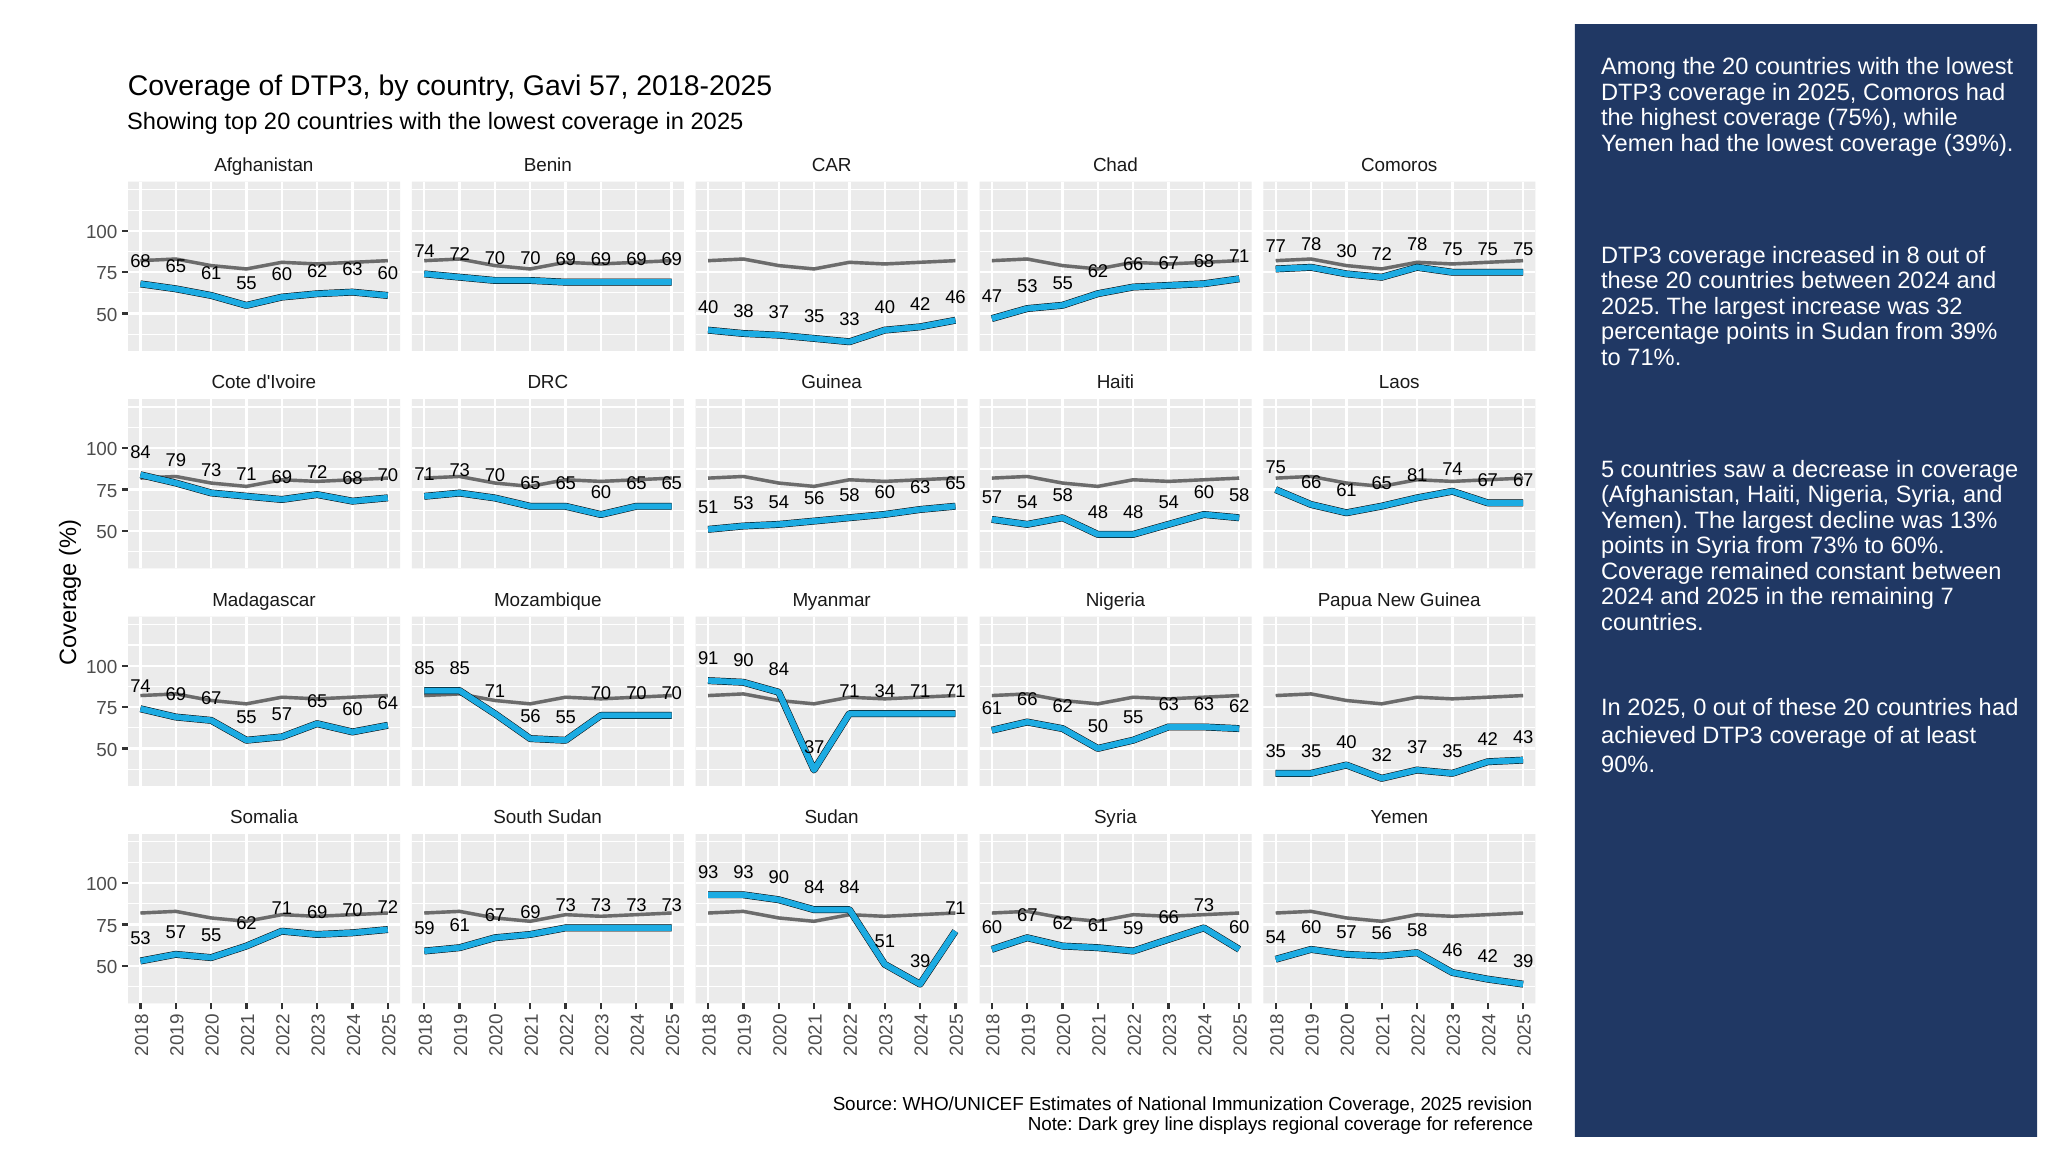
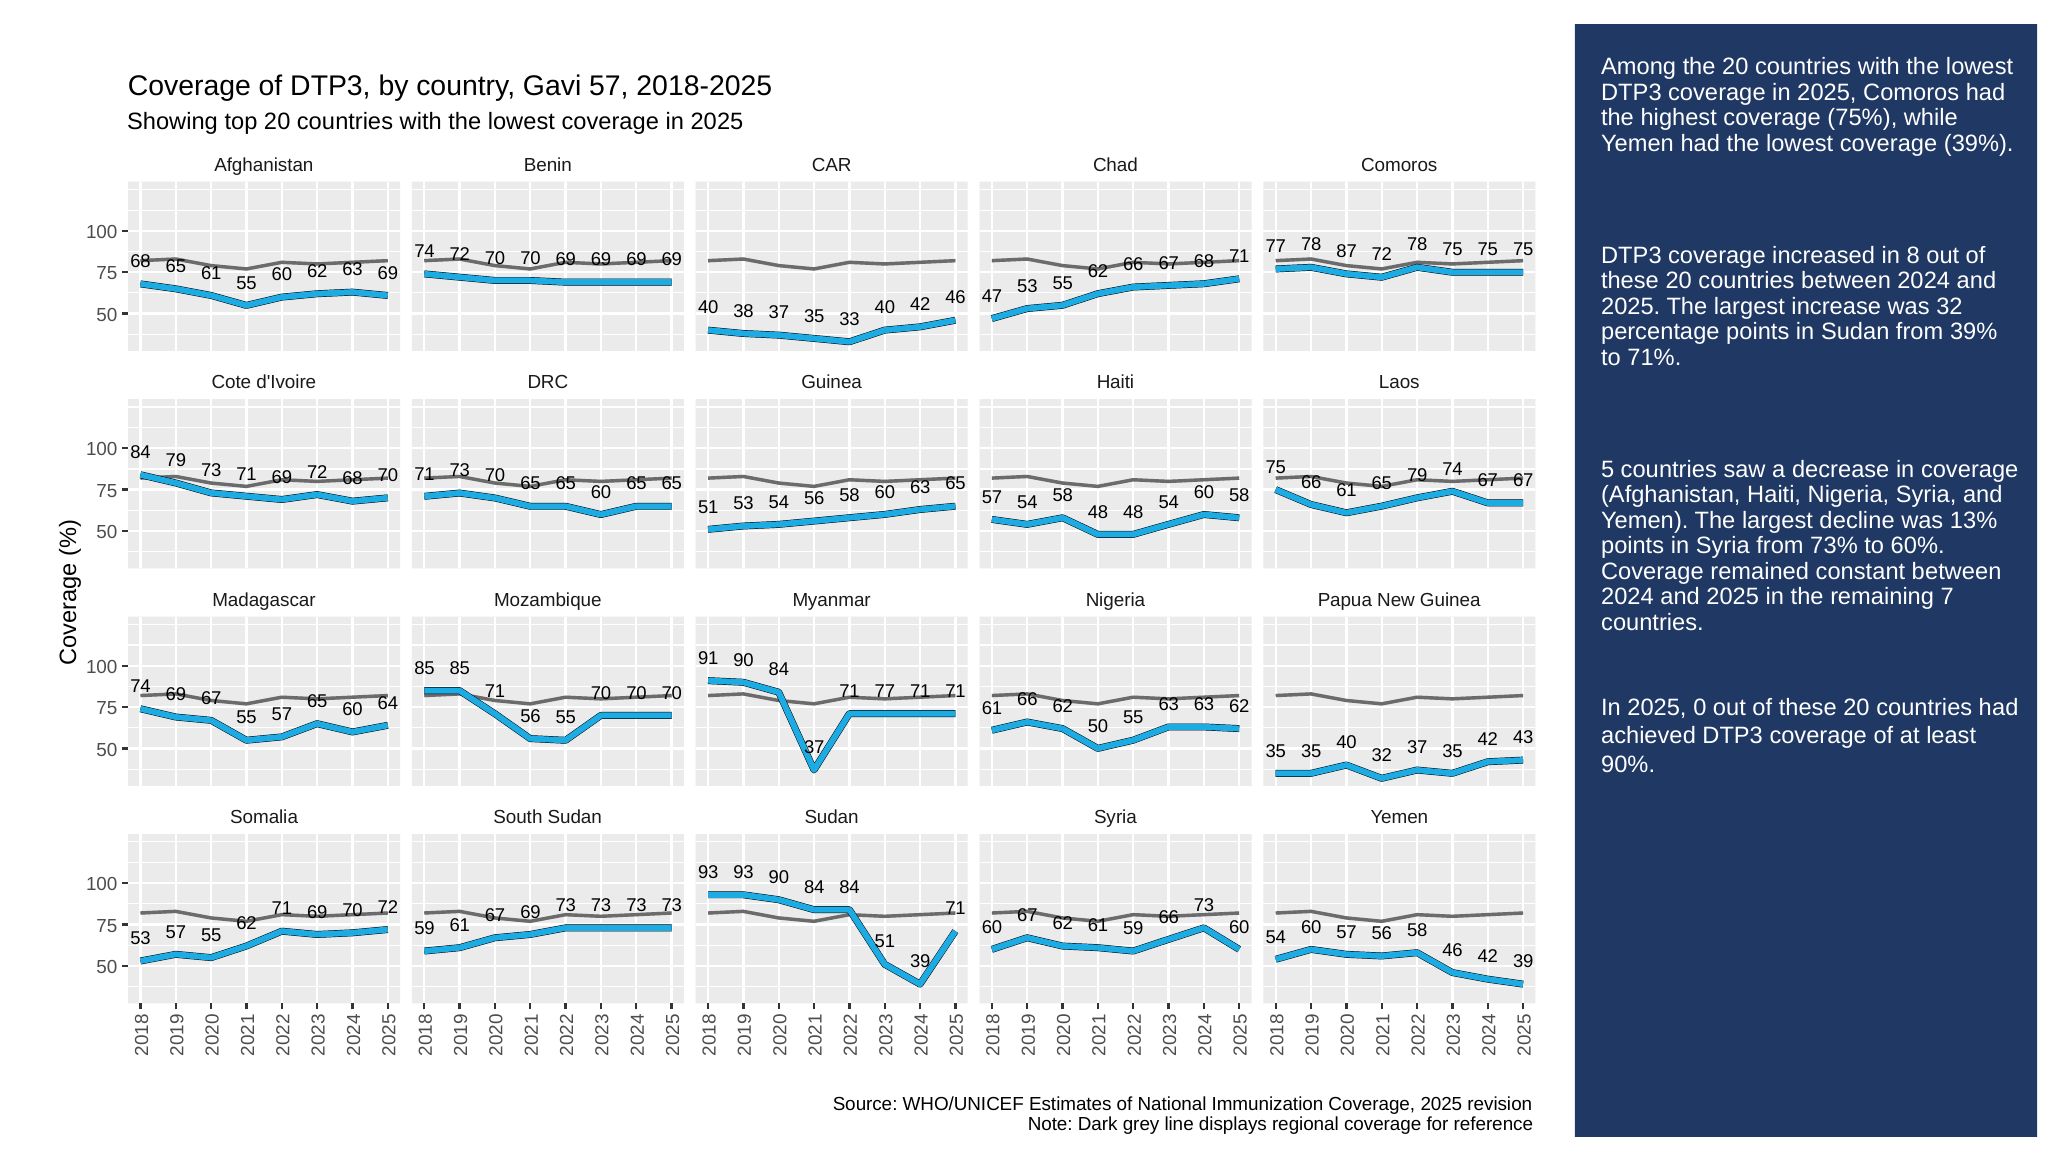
30: 30 -> 87 (1347, 251)
63 60: 60 -> 69 (388, 273)
65 81: 81 -> 79 (1417, 475)
71 34: 34 -> 77 (885, 691)
